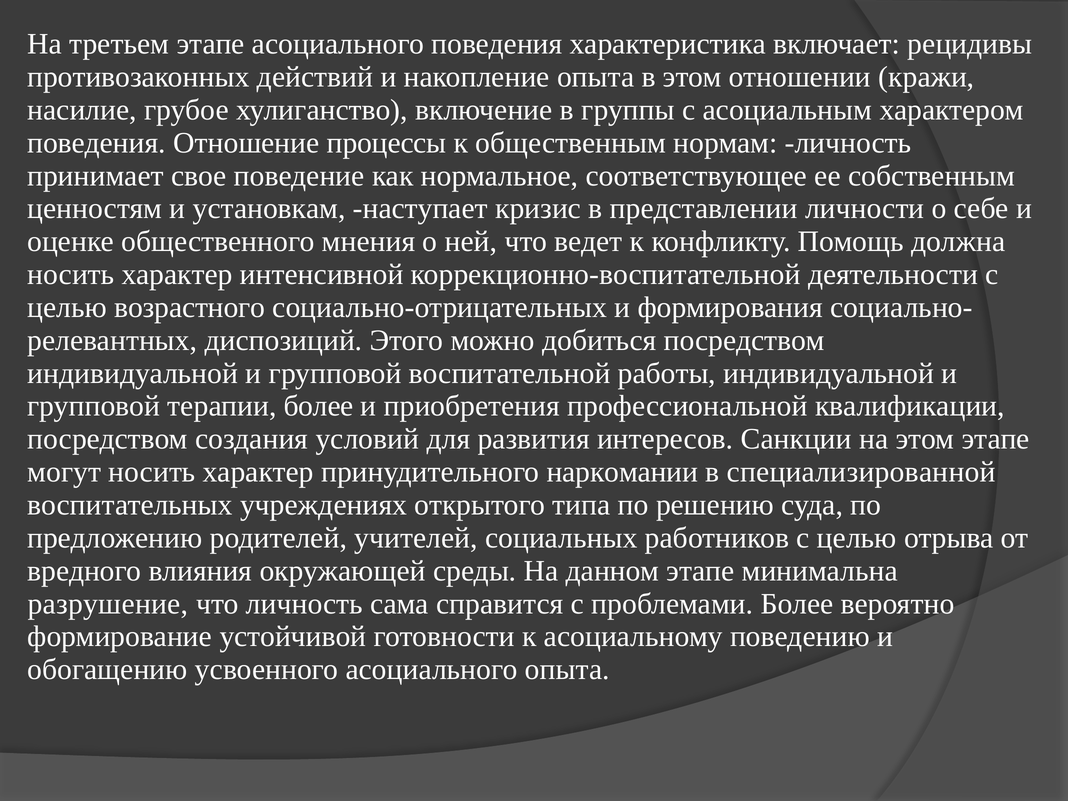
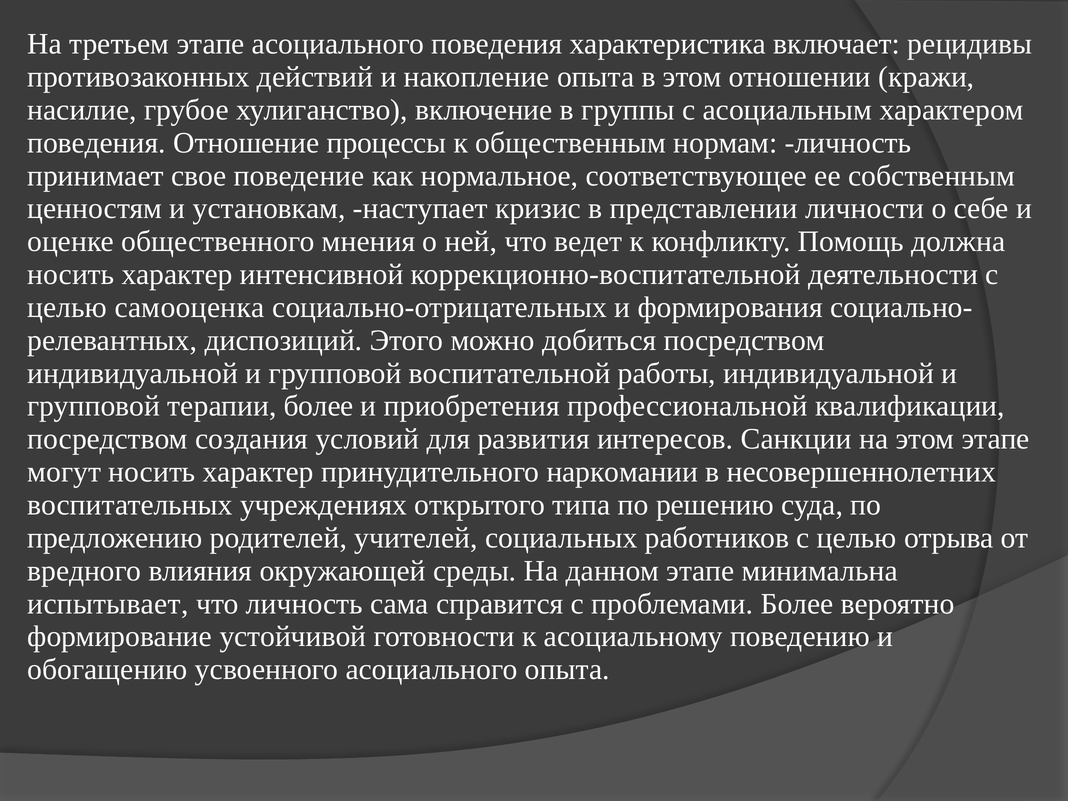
возрастного: возрастного -> самооценка (190, 307)
специализированной: специализированной -> несовершеннолетних (861, 472)
разрушение: разрушение -> испытывает (108, 604)
